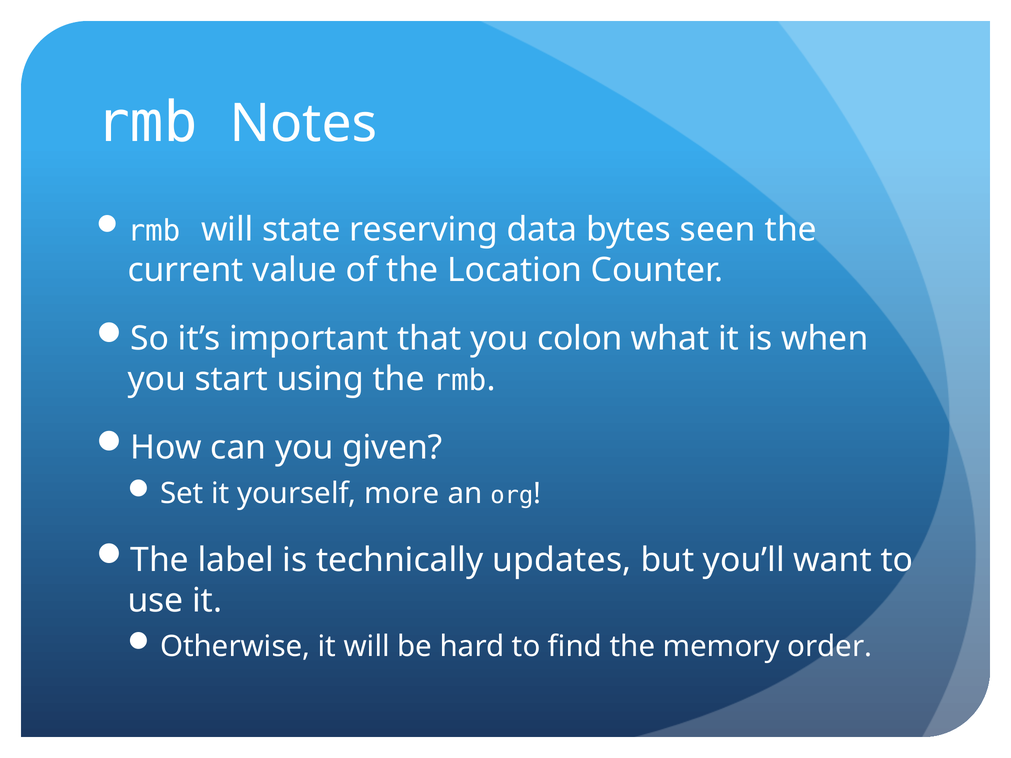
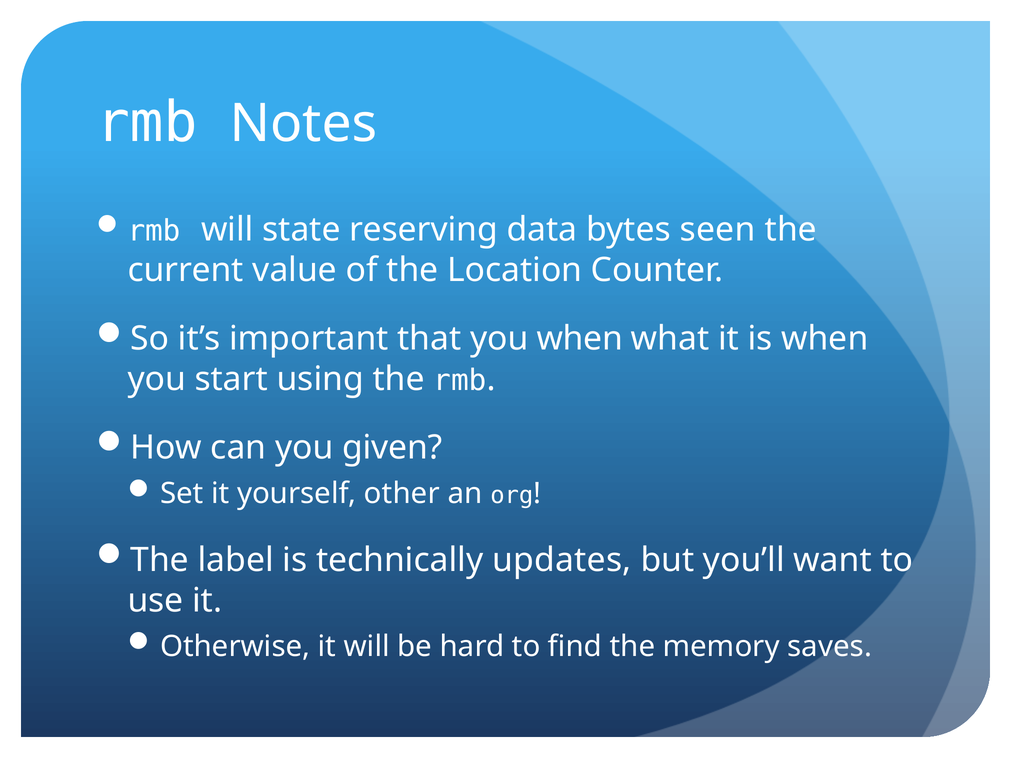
you colon: colon -> when (580, 339)
more: more -> other (402, 494)
order: order -> saves (830, 647)
